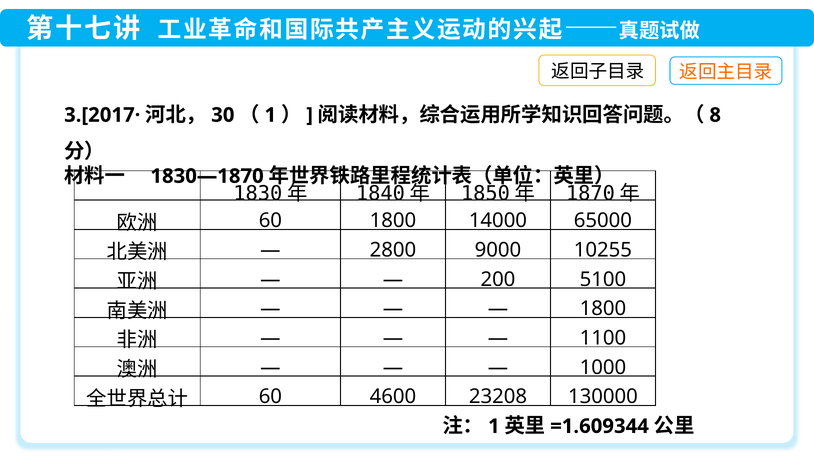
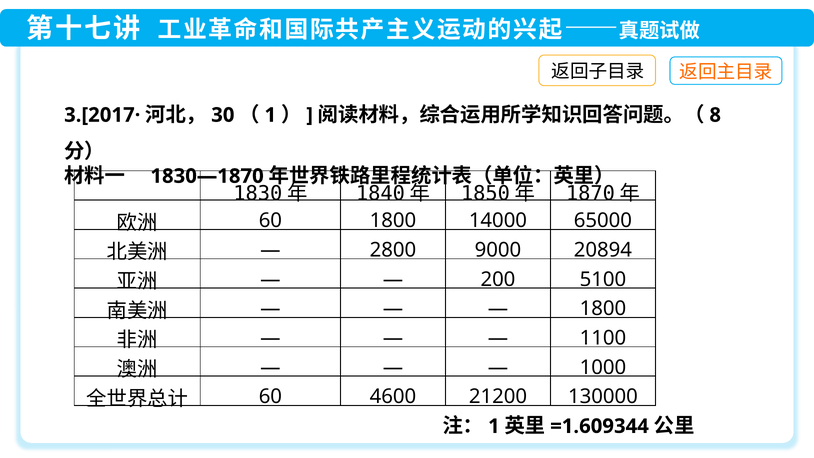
10255: 10255 -> 20894 (603, 250)
23208: 23208 -> 21200 (498, 397)
